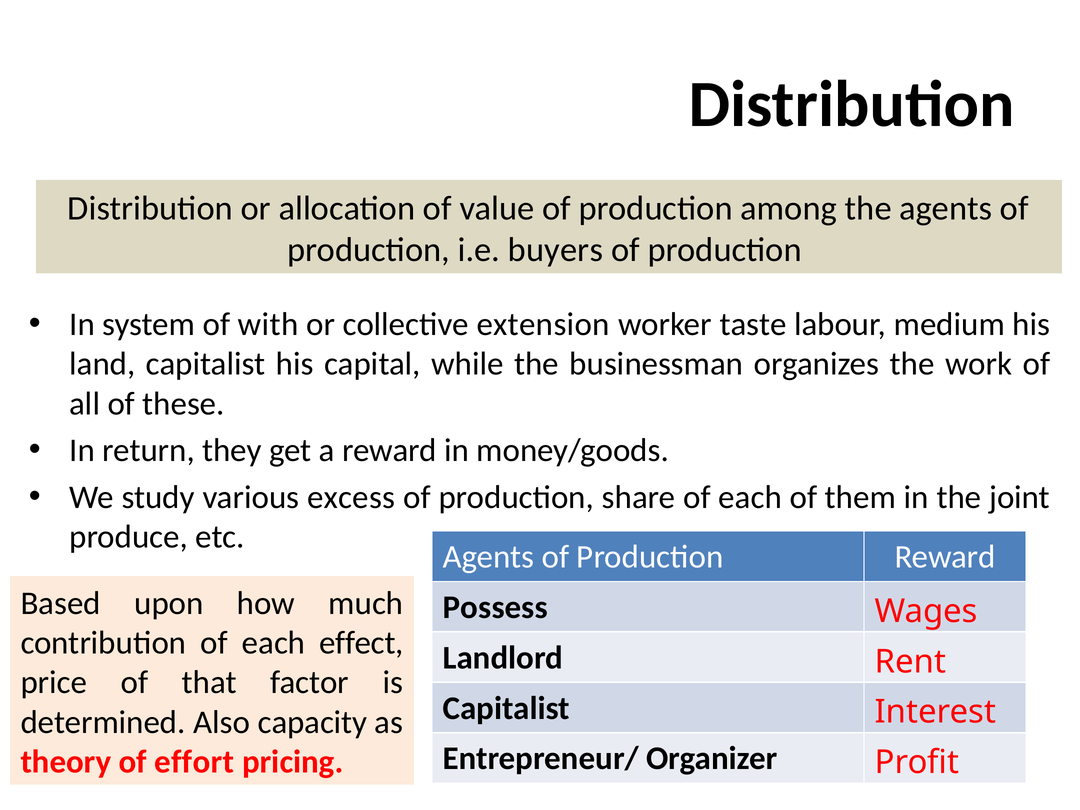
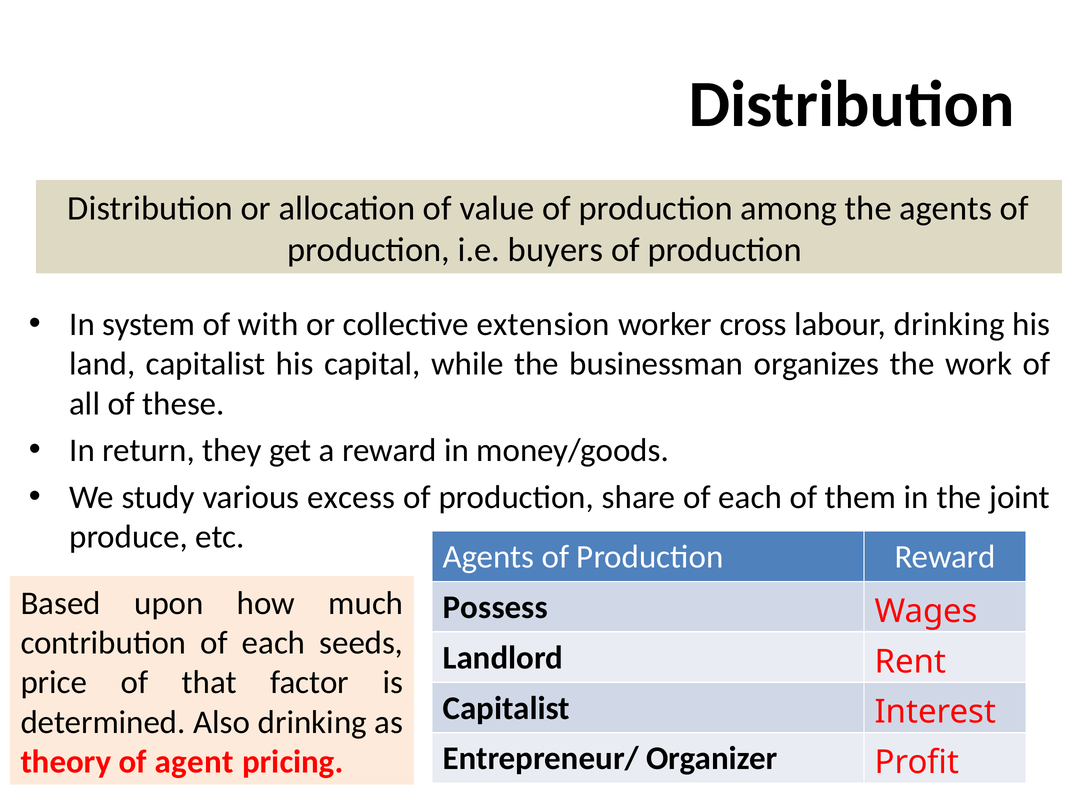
taste: taste -> cross (753, 325)
labour medium: medium -> drinking (949, 325)
effect: effect -> seeds (361, 643)
Also capacity: capacity -> drinking (312, 722)
effort: effort -> agent (194, 762)
